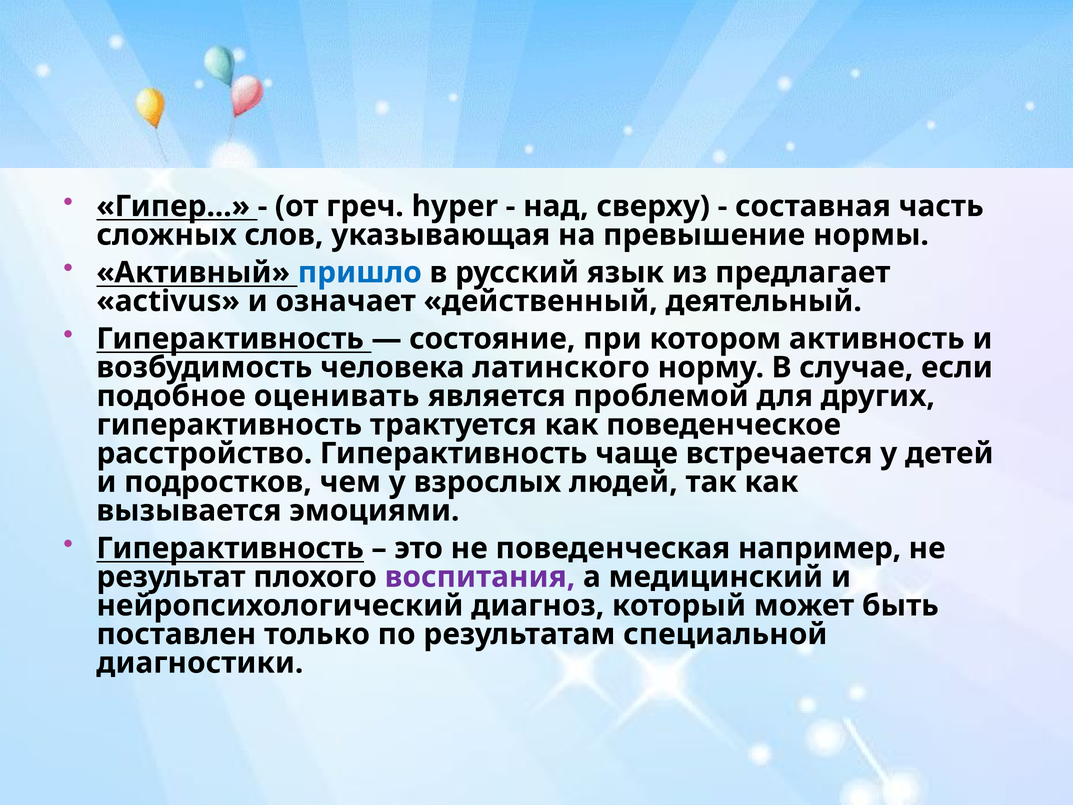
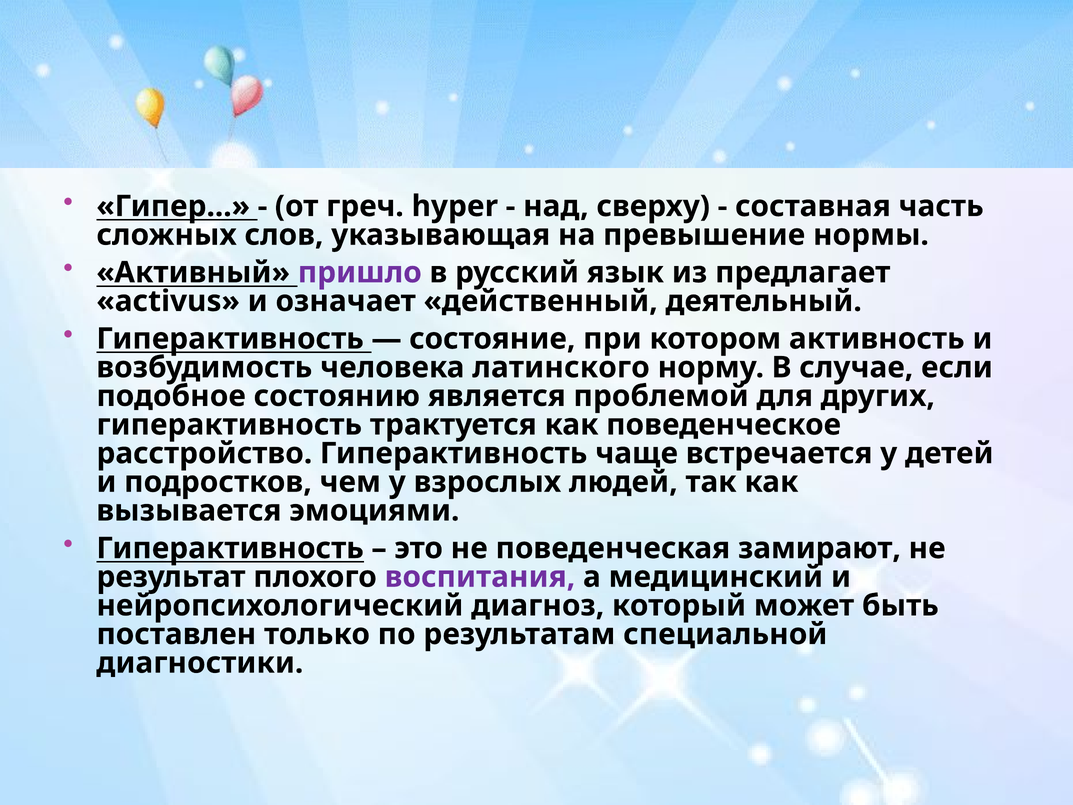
пришло colour: blue -> purple (360, 272)
оценивать: оценивать -> состоянию (337, 396)
например: например -> замирают (819, 548)
